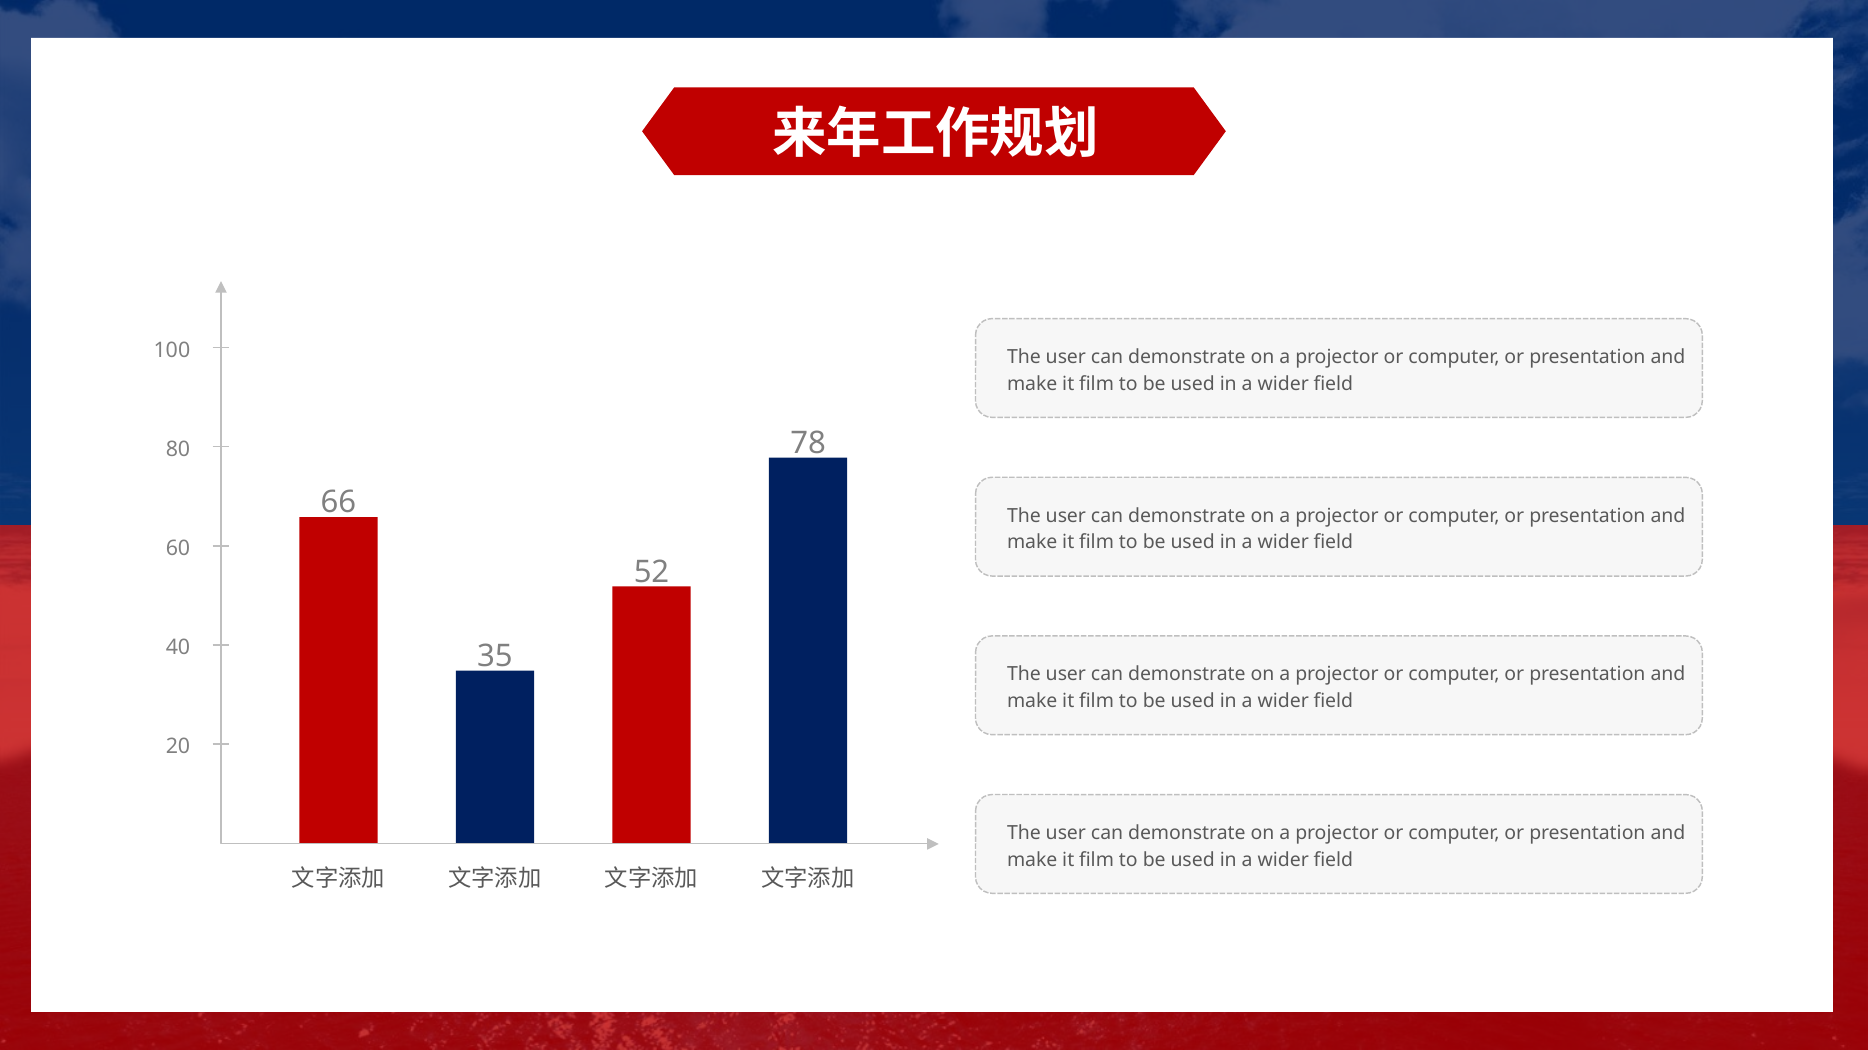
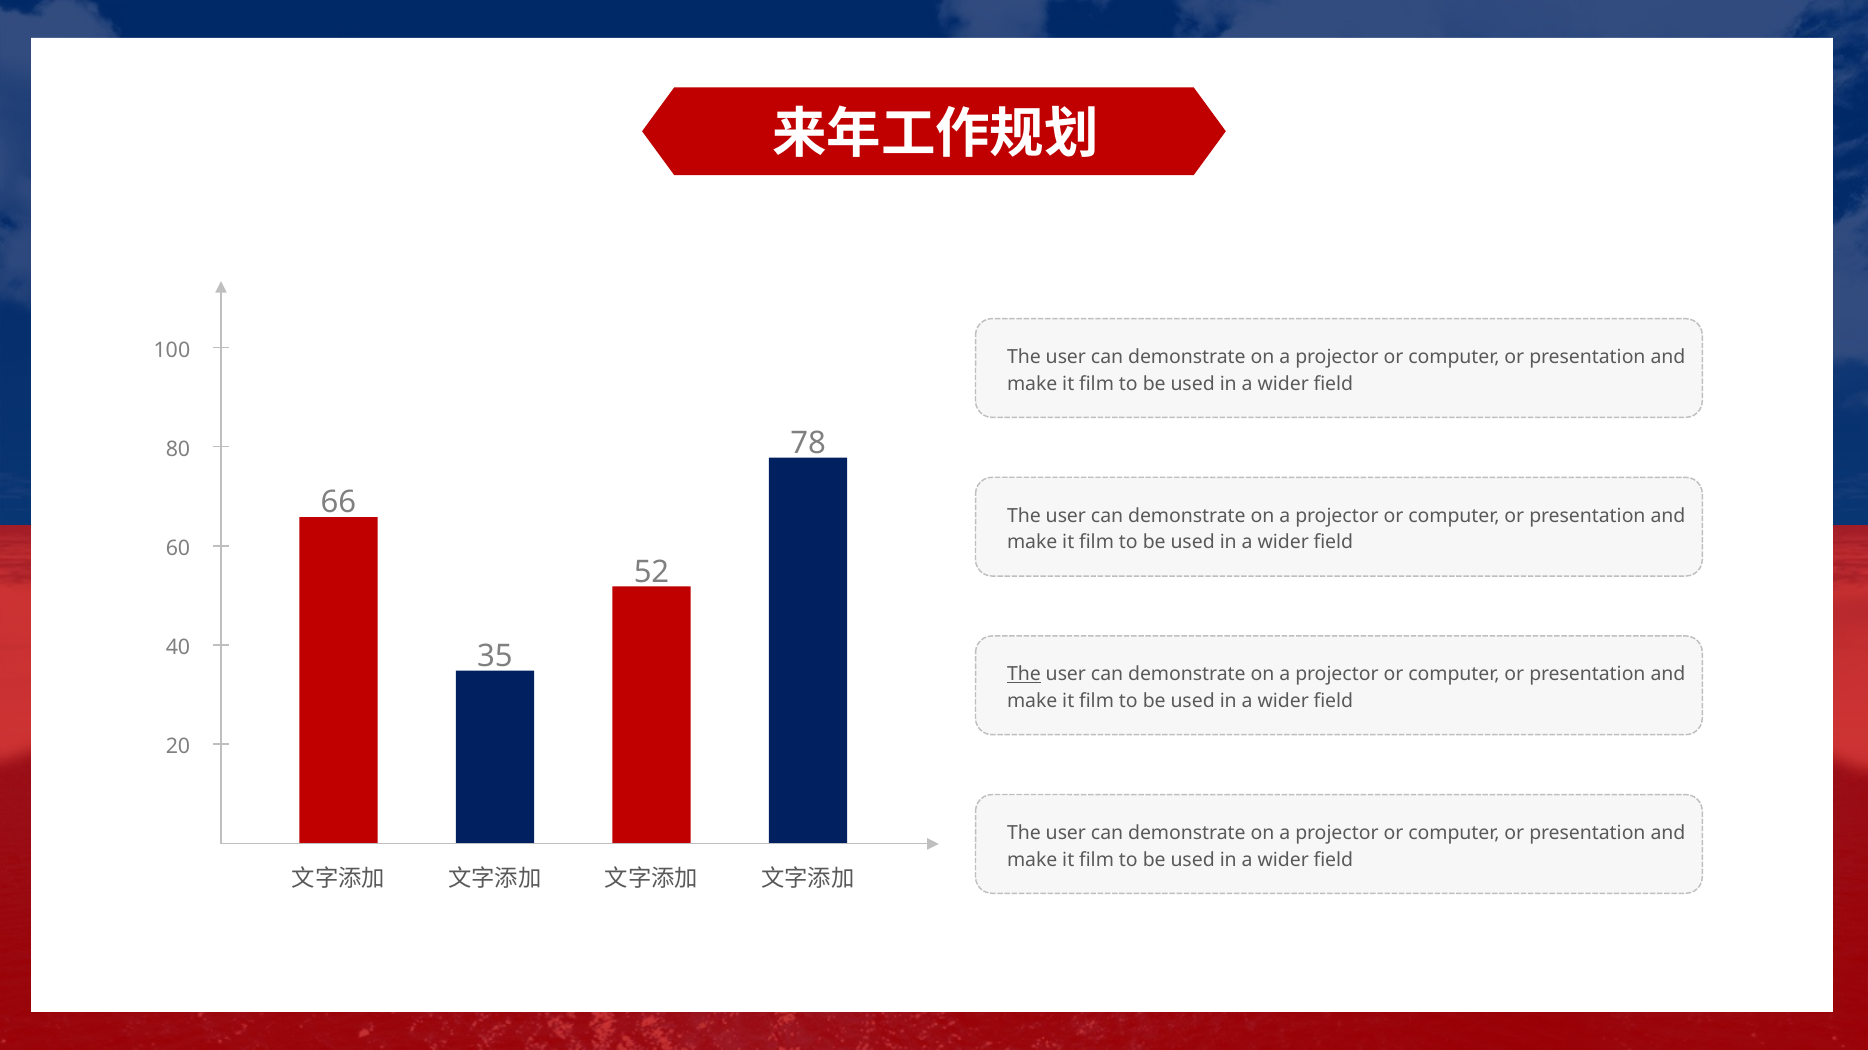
The underline: none -> present (1024, 675)
